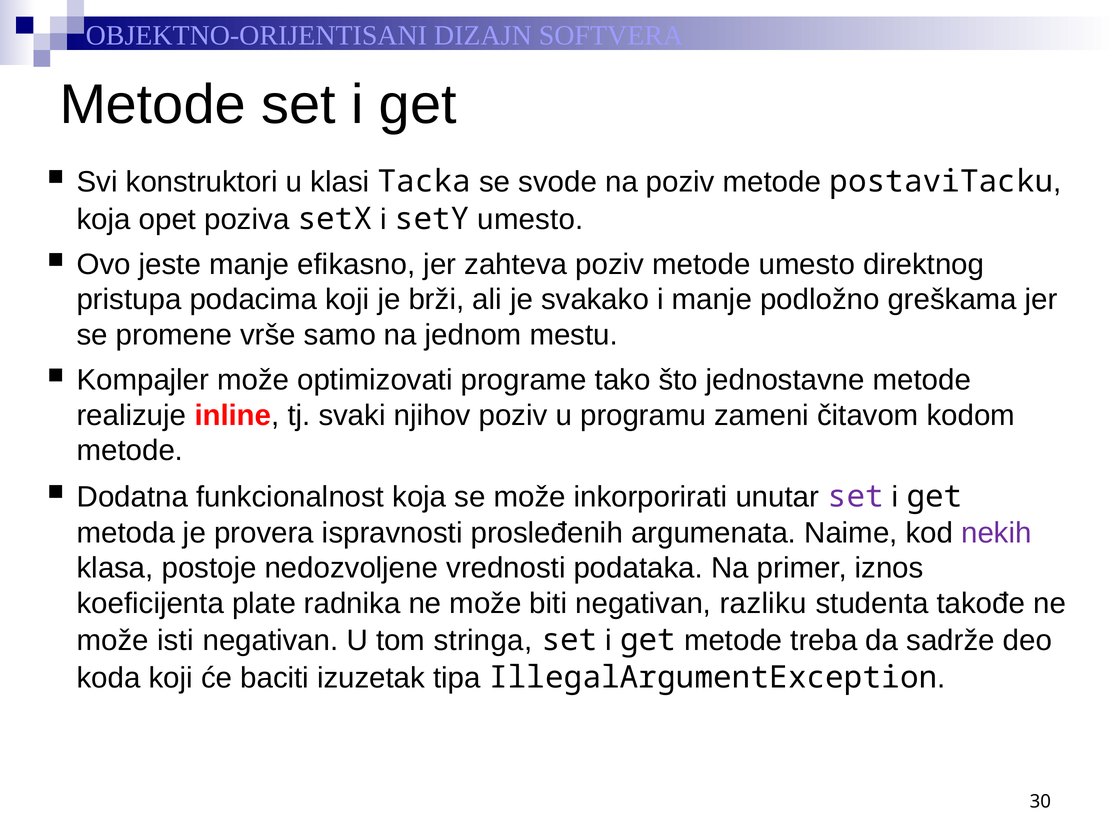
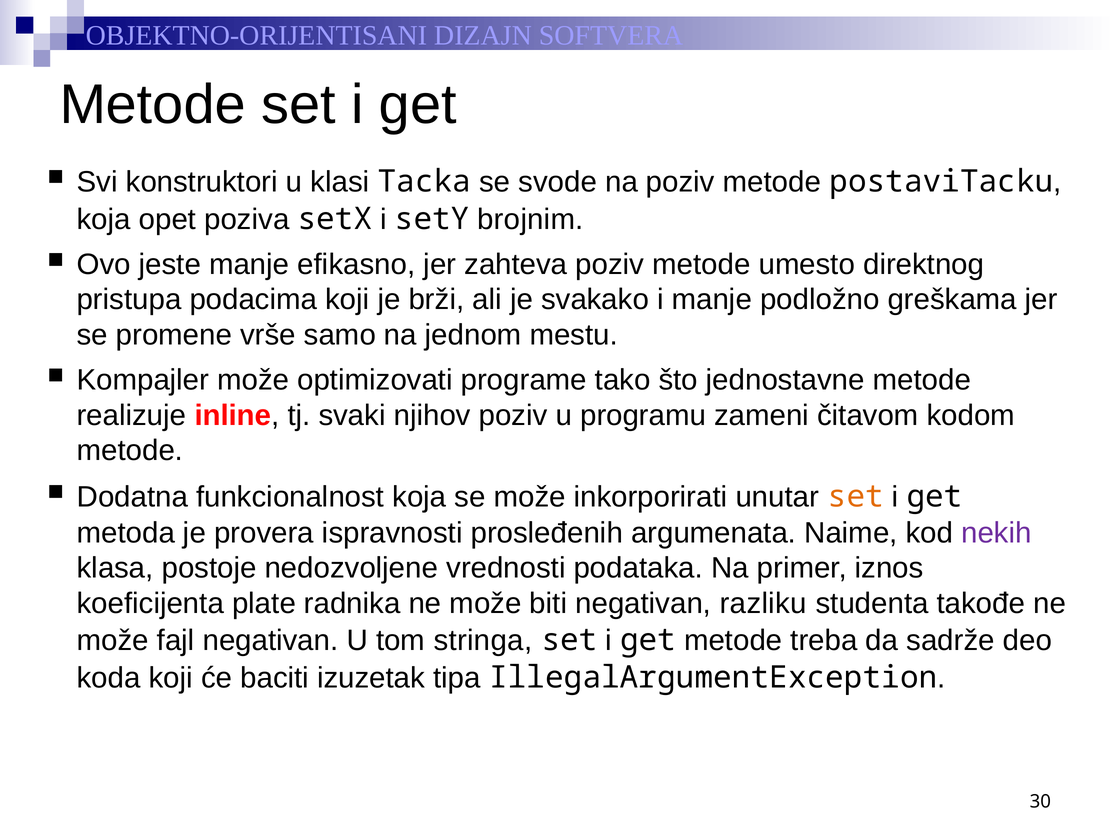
setY umesto: umesto -> brojnim (530, 219)
set colour: purple -> orange (856, 496)
isti: isti -> fajl (176, 640)
